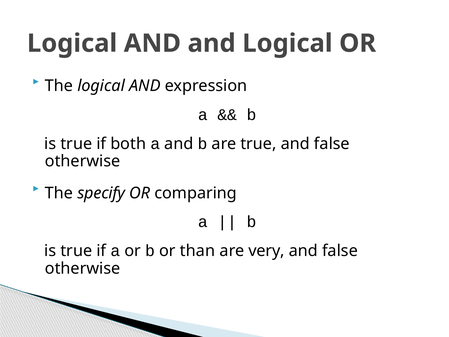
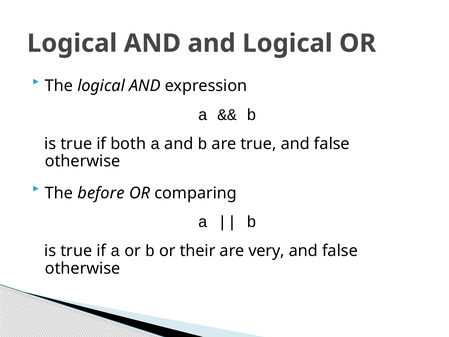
specify: specify -> before (101, 193)
than: than -> their (198, 251)
